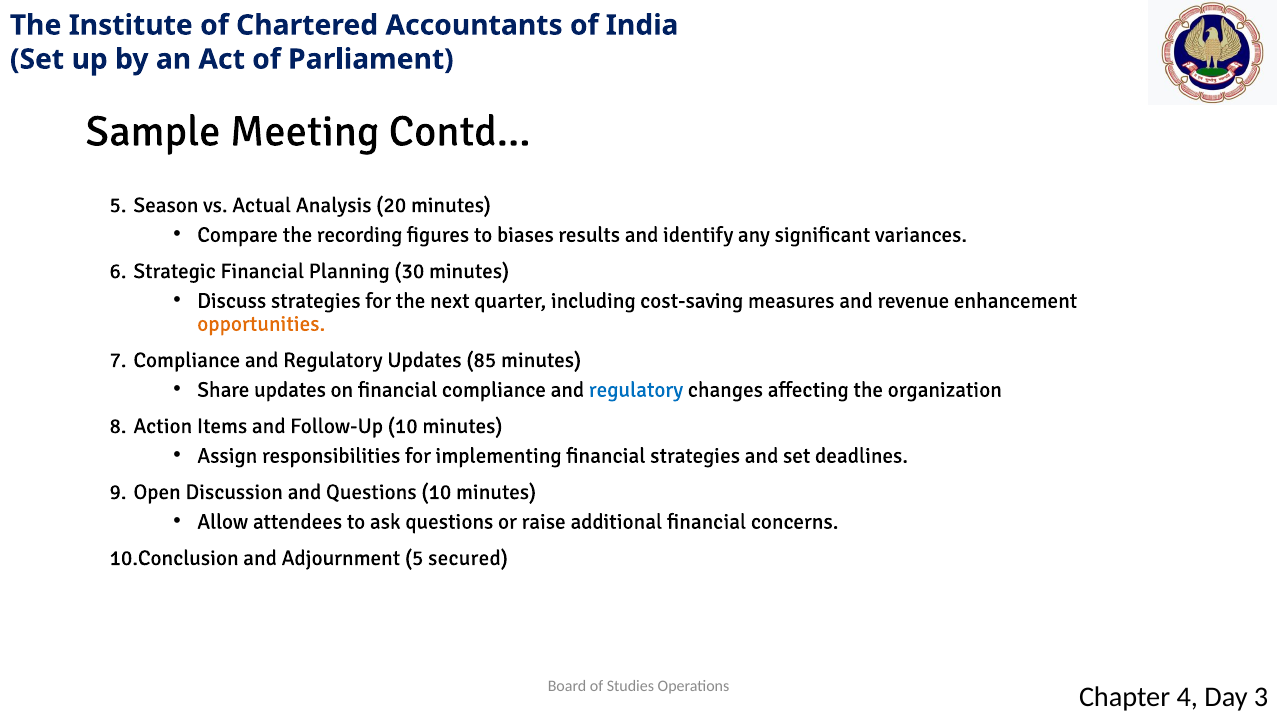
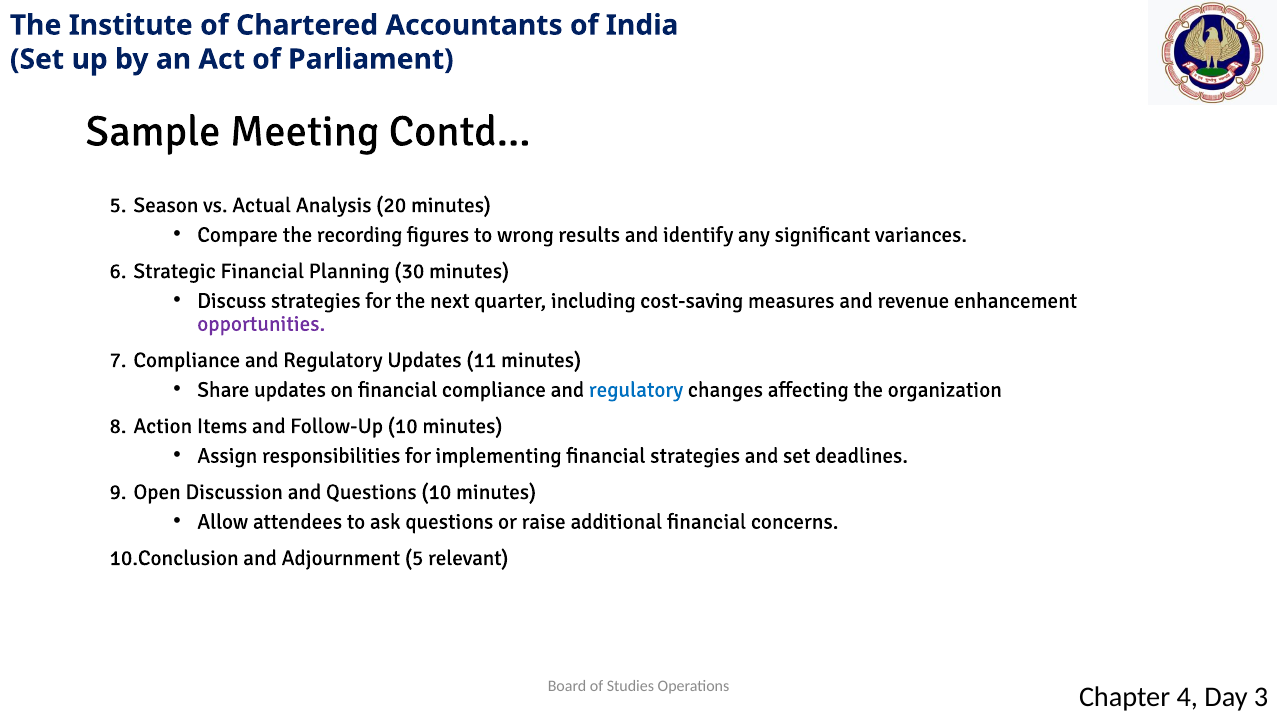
biases: biases -> wrong (525, 235)
opportunities colour: orange -> purple (261, 323)
85: 85 -> 11 (481, 360)
secured: secured -> relevant (468, 557)
